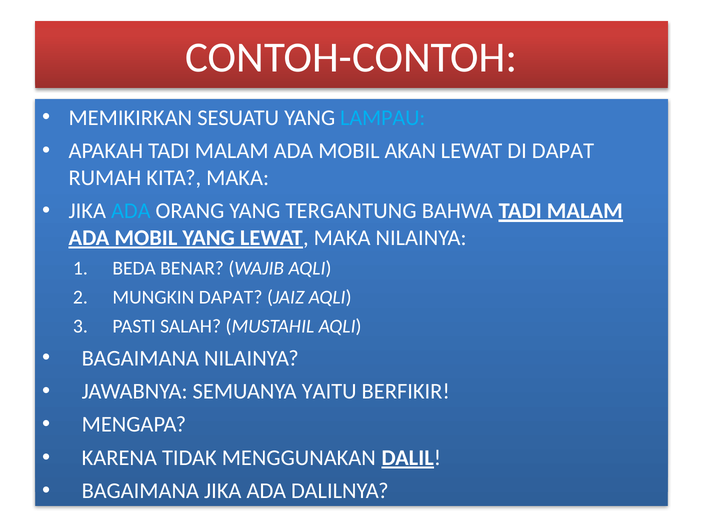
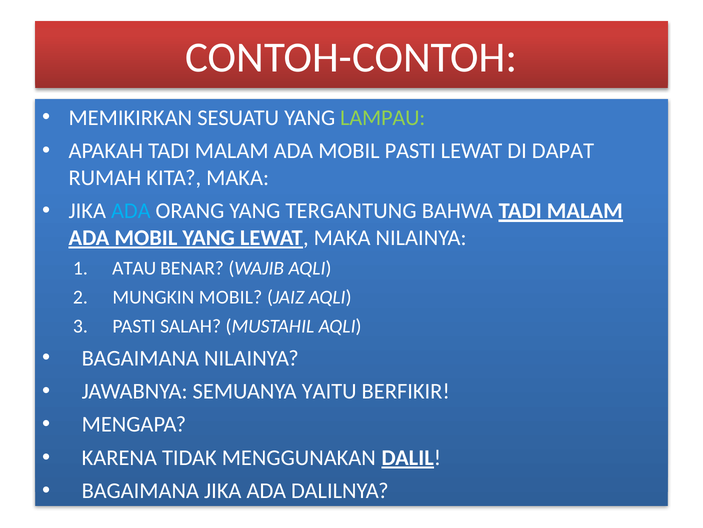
LAMPAU colour: light blue -> light green (383, 117)
MOBIL AKAN: AKAN -> PASTI (410, 151)
BEDA: BEDA -> ATAU (134, 268)
MUNGKIN DAPAT: DAPAT -> MOBIL (231, 297)
